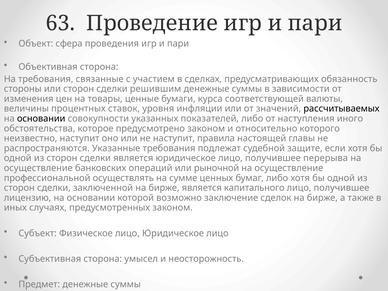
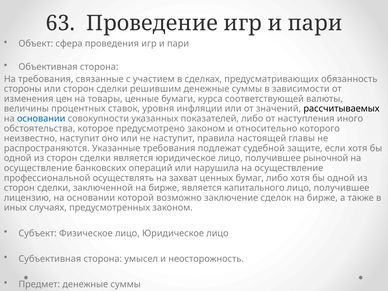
основании colour: black -> blue (41, 119)
перерыва: перерыва -> рыночной (326, 158)
рыночной: рыночной -> нарушила (217, 168)
сумме: сумме -> захват (183, 178)
